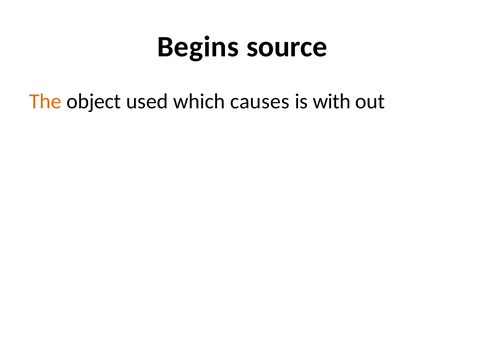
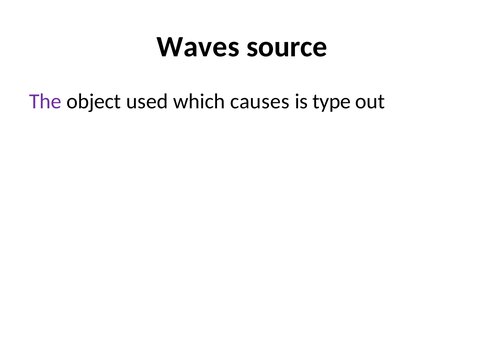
Begins: Begins -> Waves (198, 47)
The colour: orange -> purple (45, 102)
with: with -> type (332, 102)
